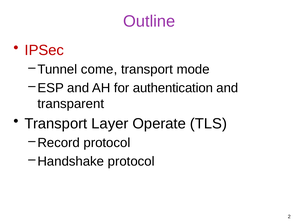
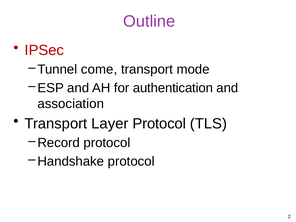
transparent: transparent -> association (71, 104)
Layer Operate: Operate -> Protocol (159, 124)
